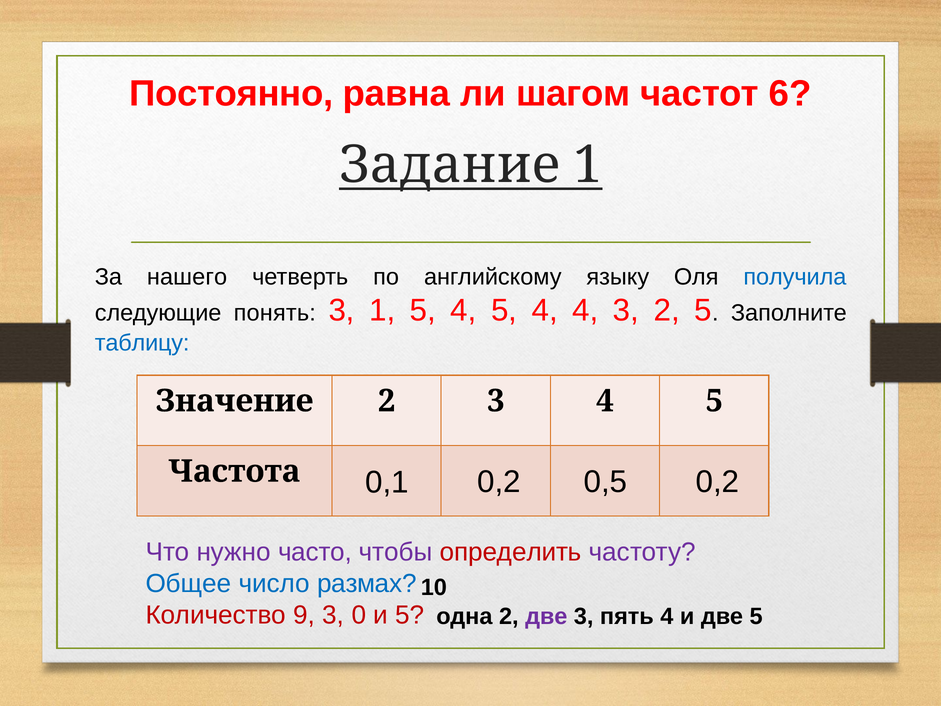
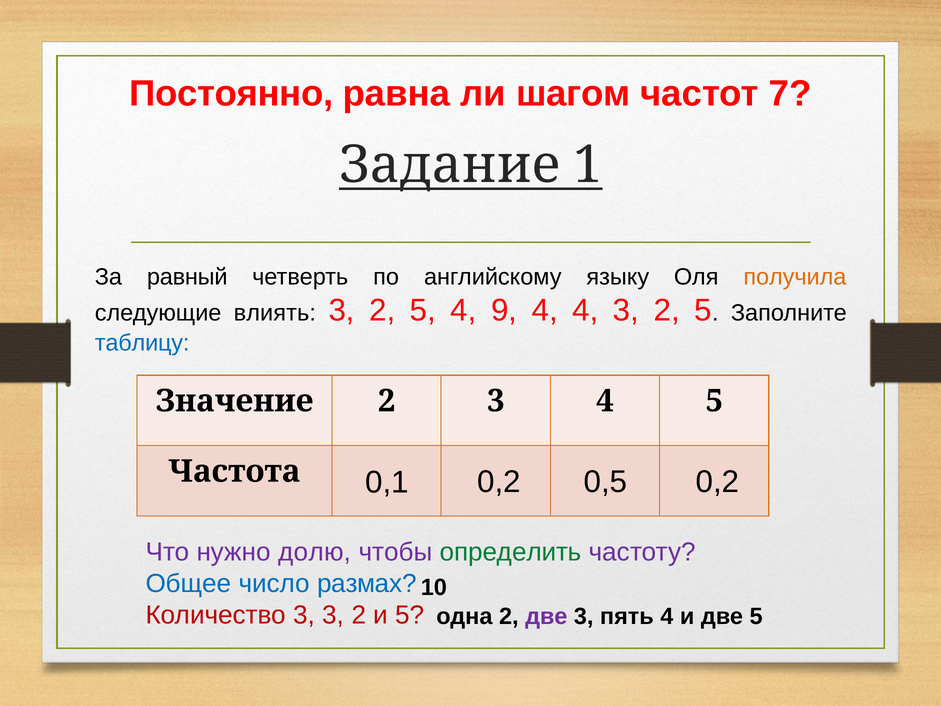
6: 6 -> 7 (790, 94)
нашего: нашего -> равный (187, 277)
получила colour: blue -> orange (795, 277)
понять: понять -> влиять (275, 313)
1: 1 -> 2 (382, 310)
5 4 5: 5 -> 9 (504, 310)
часто: часто -> долю (315, 552)
определить colour: red -> green (511, 552)
Количество 9: 9 -> 3 (304, 615)
0: 0 -> 2 (359, 615)
